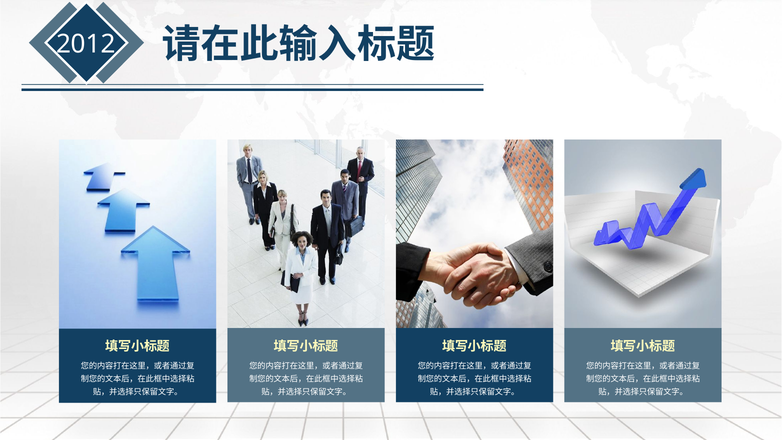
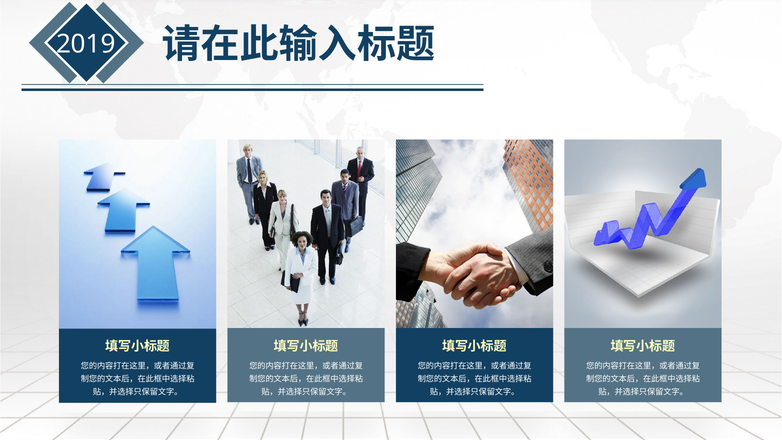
2012: 2012 -> 2019 (86, 44)
